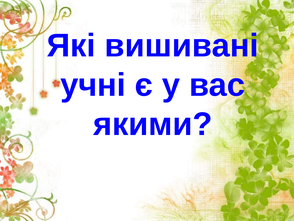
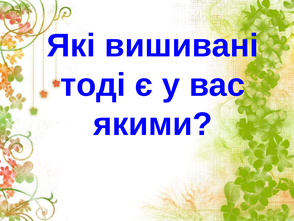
учні: учні -> тоді (93, 85)
